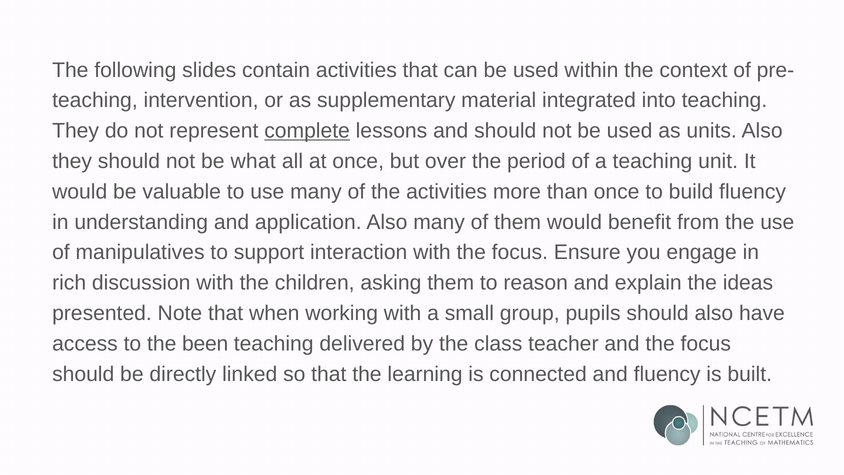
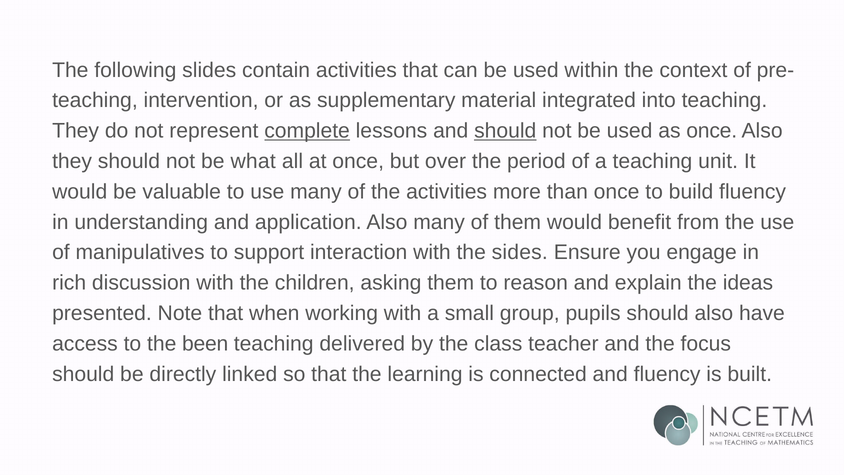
should underline: none -> present (505, 131)
as units: units -> once (712, 131)
with the focus: focus -> sides (520, 252)
